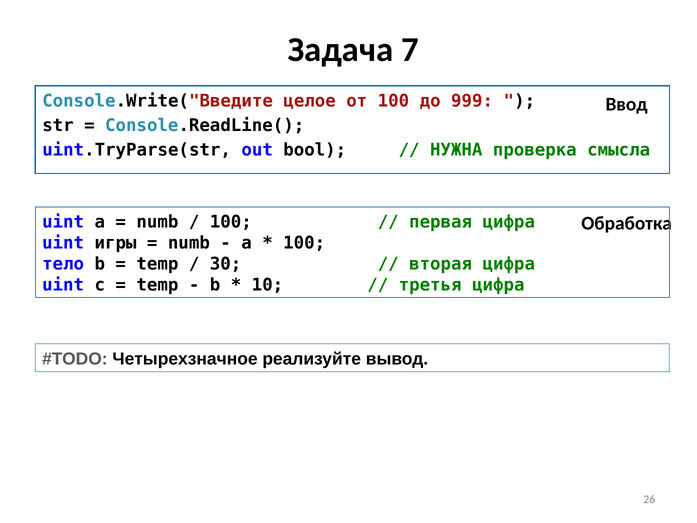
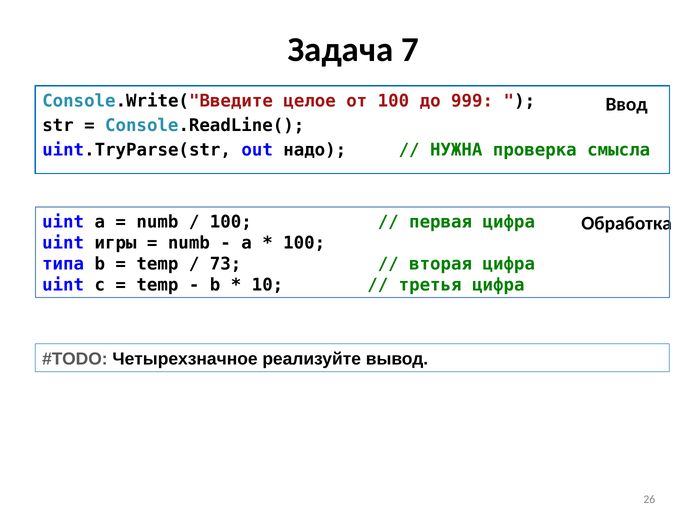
bool: bool -> надо (315, 150)
тело: тело -> типа (63, 264)
30: 30 -> 73 (226, 264)
